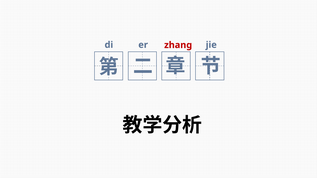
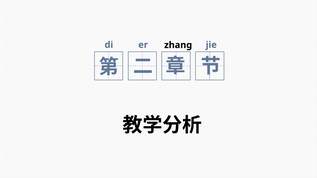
zhang colour: red -> black (178, 45)
